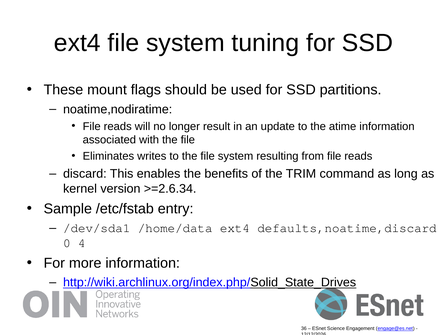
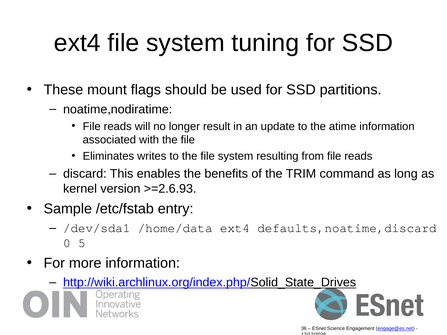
>=2.6.34: >=2.6.34 -> >=2.6.93 (170, 189)
4: 4 -> 5 (82, 243)
